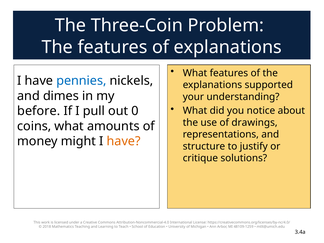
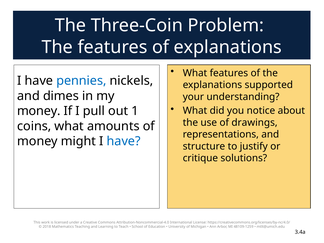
before: before -> money (39, 111)
0: 0 -> 1 (135, 111)
have colour: orange -> blue (124, 141)
